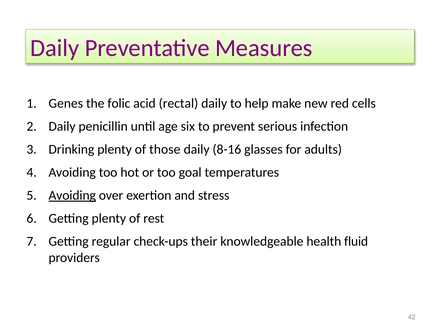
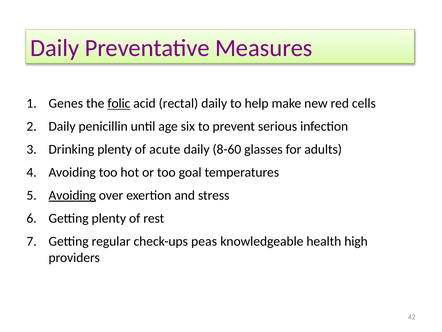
folic underline: none -> present (119, 103)
those: those -> acute (165, 149)
8-16: 8-16 -> 8-60 (227, 149)
their: their -> peas (204, 241)
fluid: fluid -> high (356, 241)
